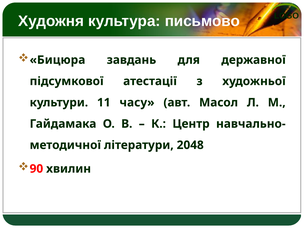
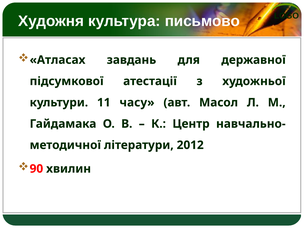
Бицюра: Бицюра -> Атласах (58, 60)
2048: 2048 -> 2012 (190, 145)
